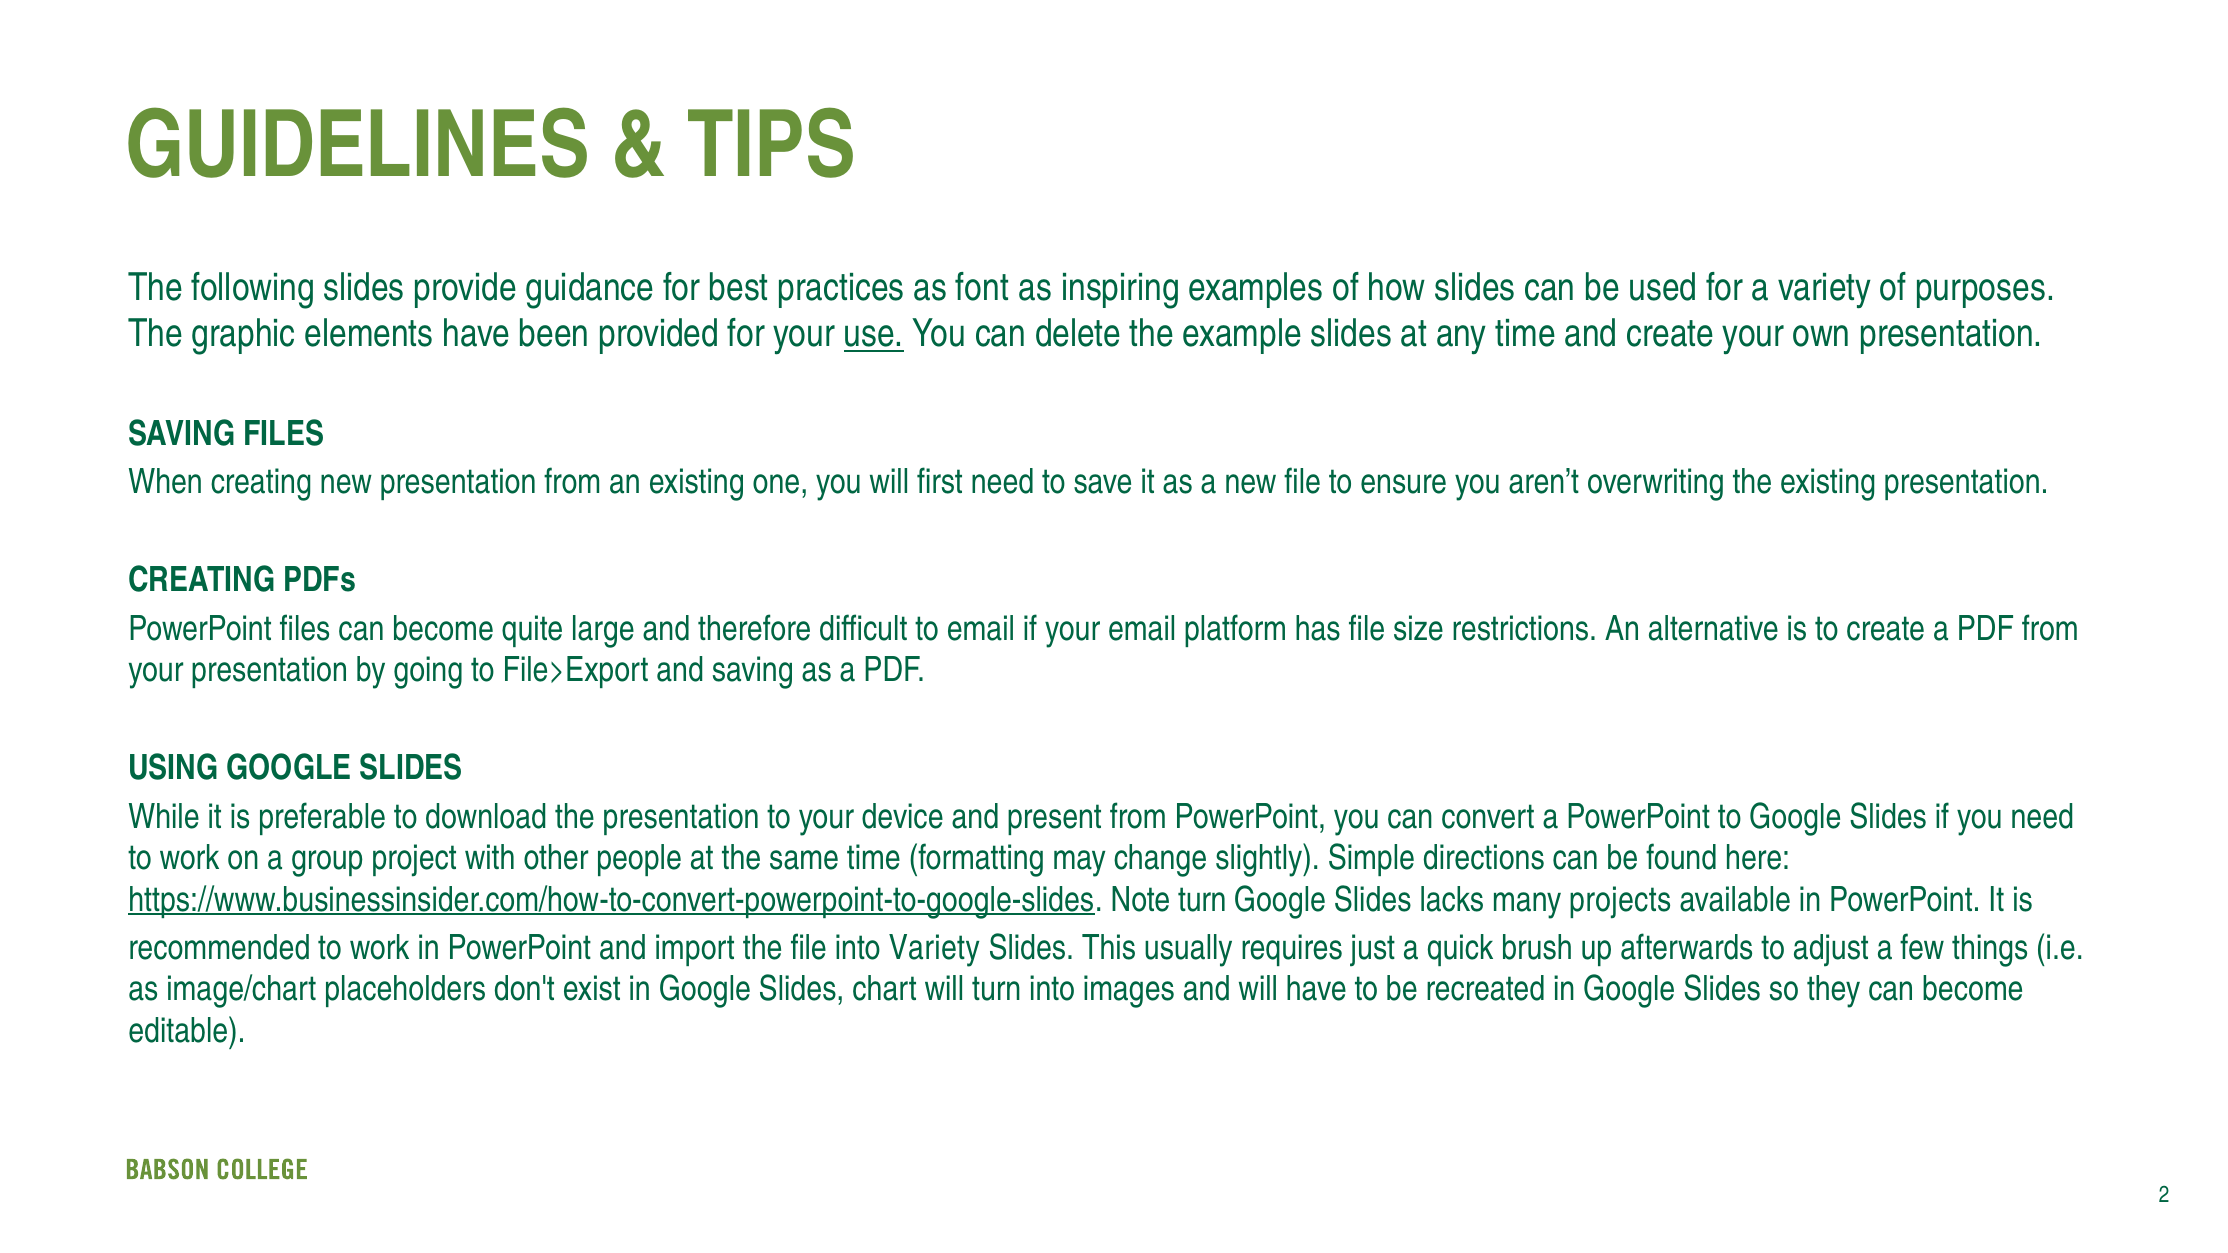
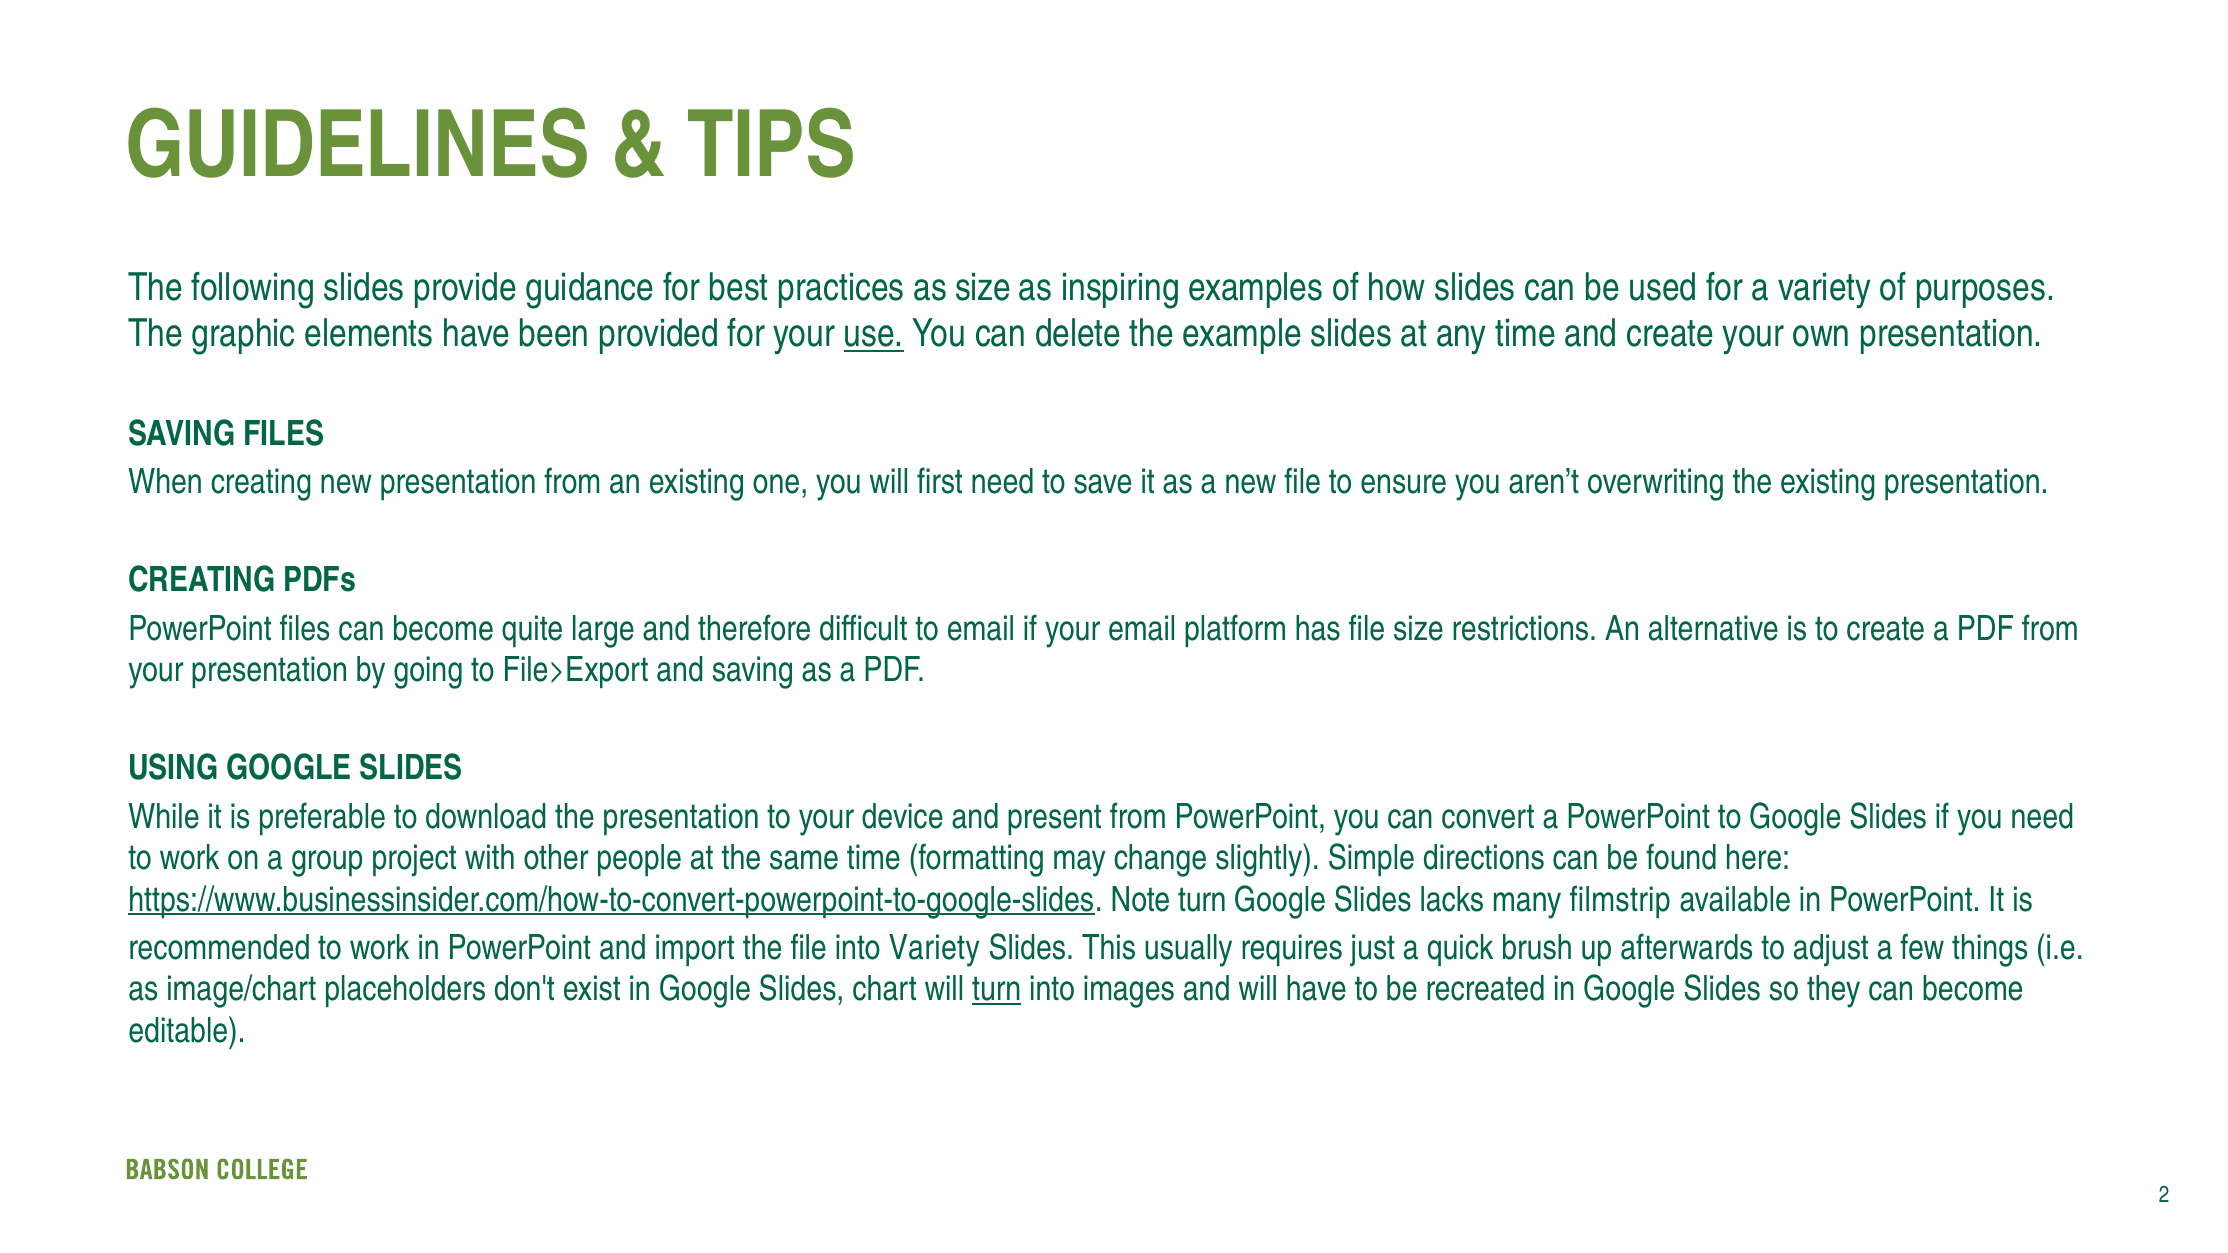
as font: font -> size (983, 288)
projects: projects -> filmstrip (1620, 900)
turn underline: none -> present (997, 990)
